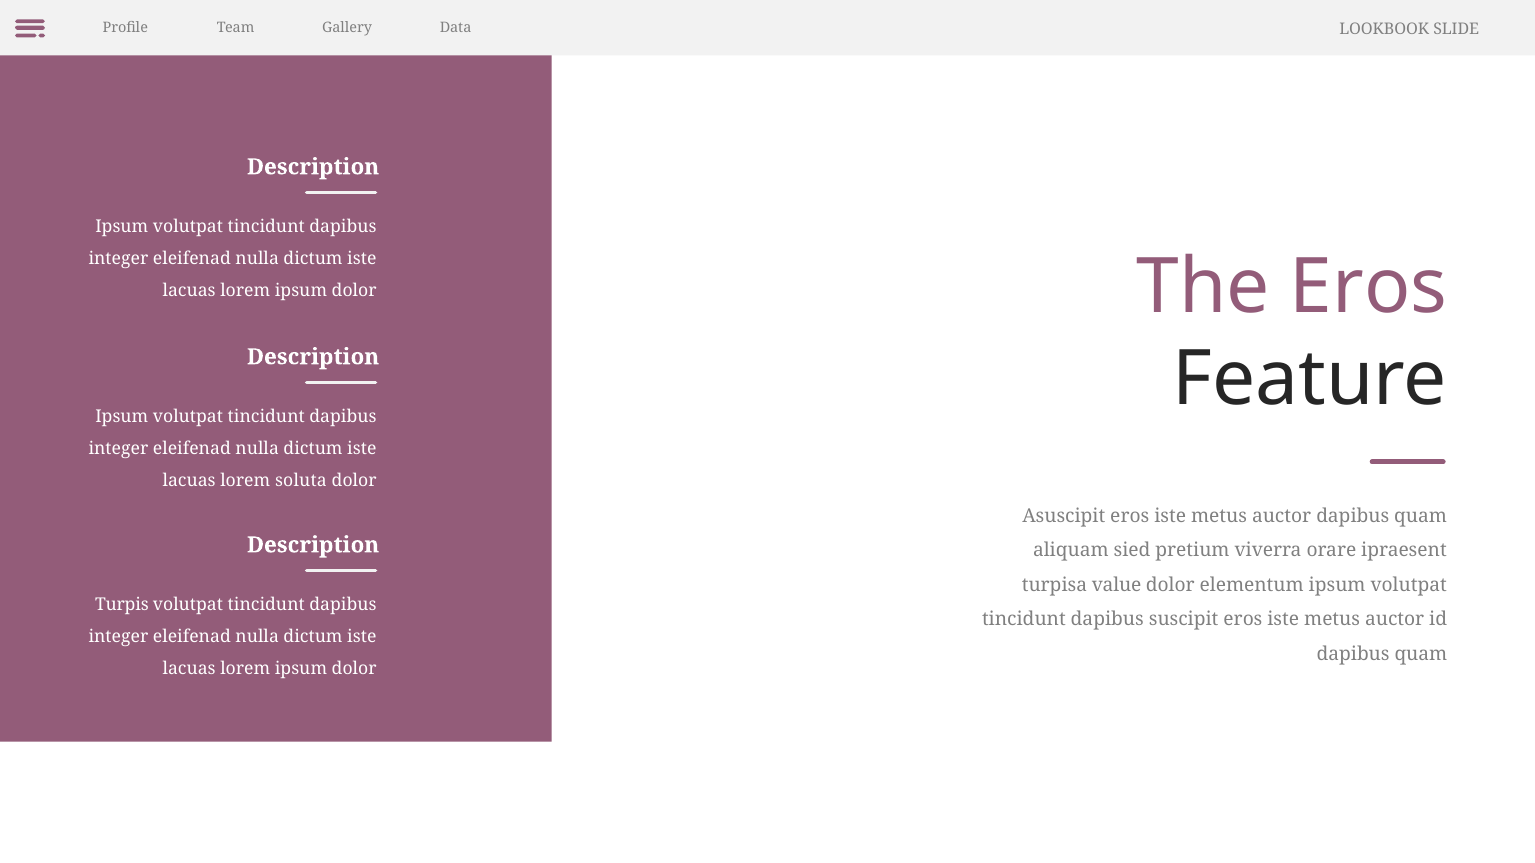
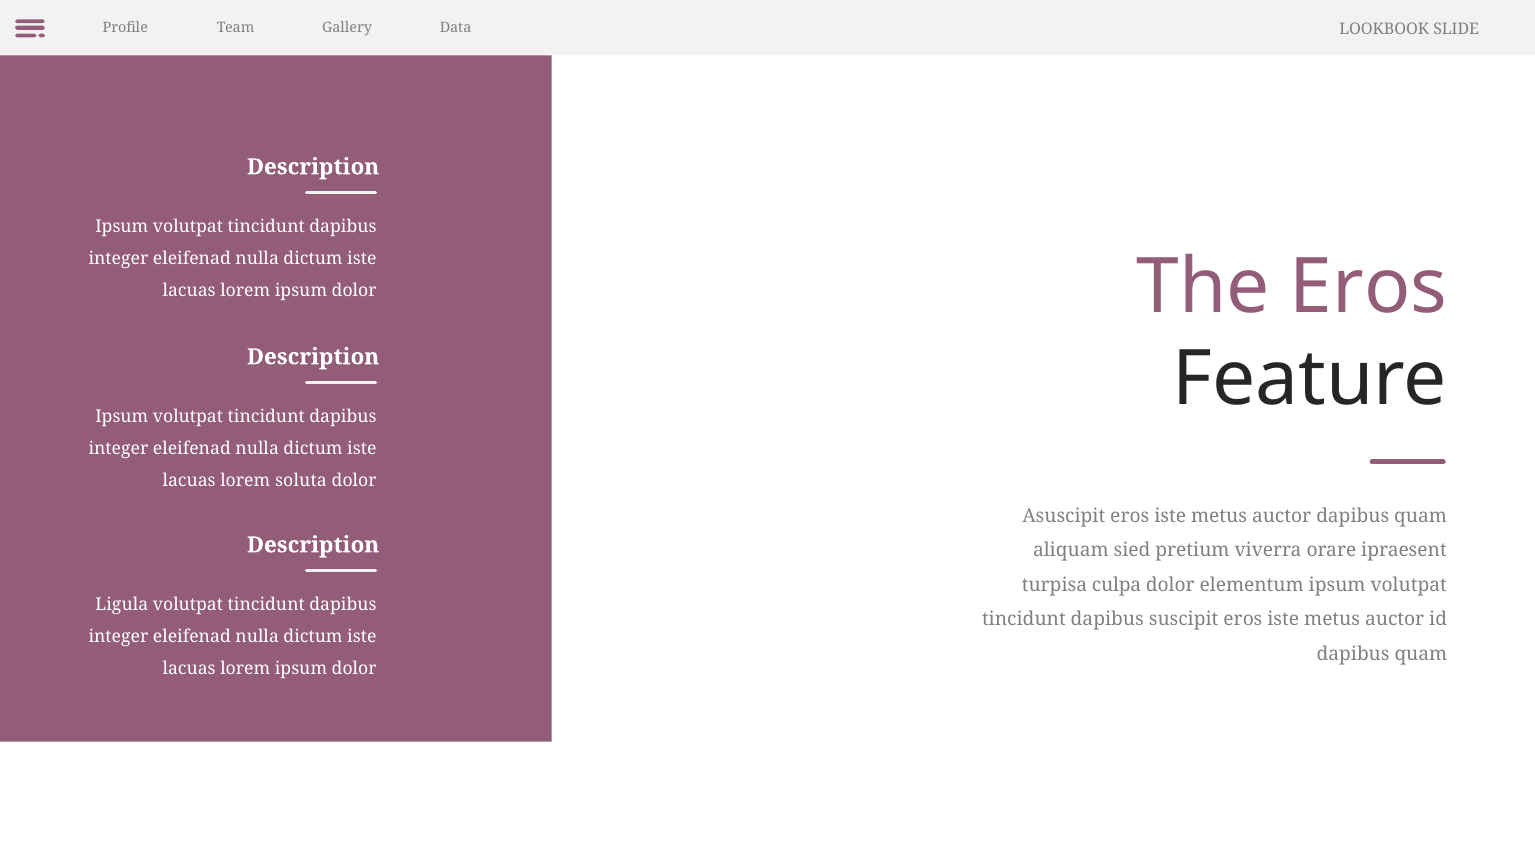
value: value -> culpa (1117, 585)
Turpis: Turpis -> Ligula (122, 605)
